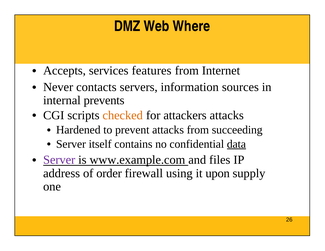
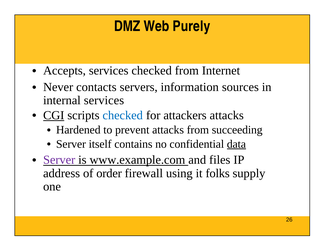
Where: Where -> Purely (191, 26)
services features: features -> checked (152, 71)
internal prevents: prevents -> services (104, 100)
CGI underline: none -> present (54, 115)
checked colour: orange -> blue (123, 115)
upon: upon -> folks (218, 173)
